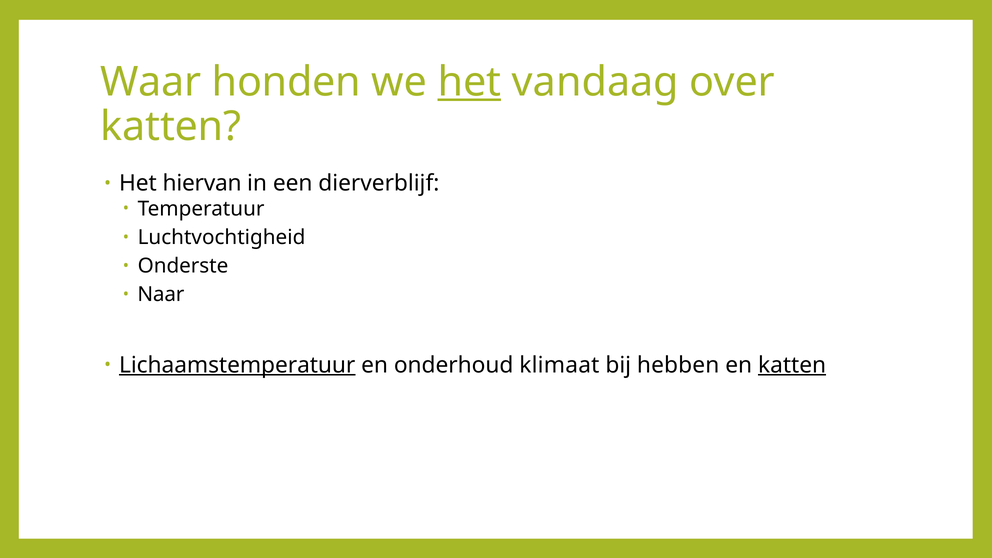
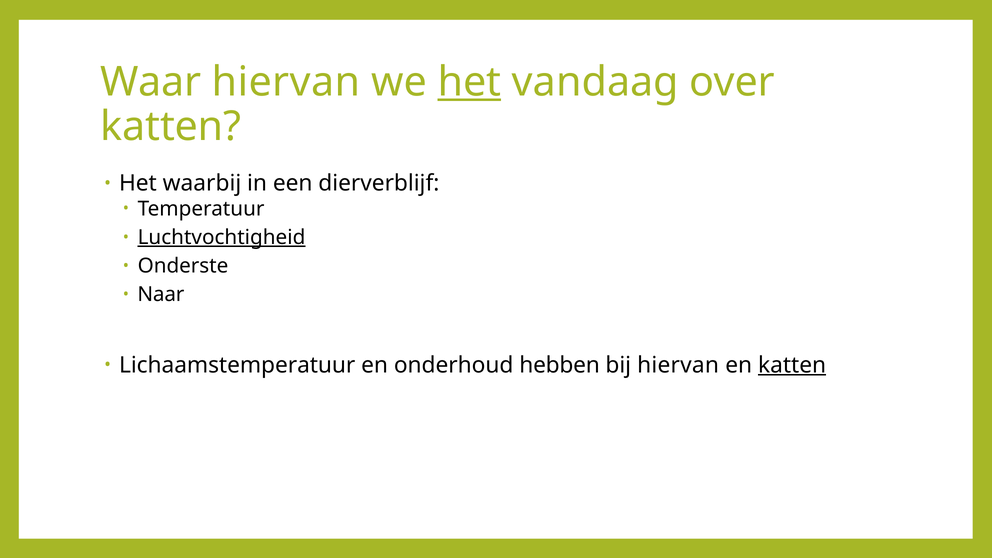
Waar honden: honden -> hiervan (286, 82)
hiervan: hiervan -> waarbij (202, 183)
Luchtvochtigheid underline: none -> present (221, 237)
Lichaamstemperatuur underline: present -> none (237, 365)
klimaat: klimaat -> hebben (560, 365)
bij hebben: hebben -> hiervan (678, 365)
